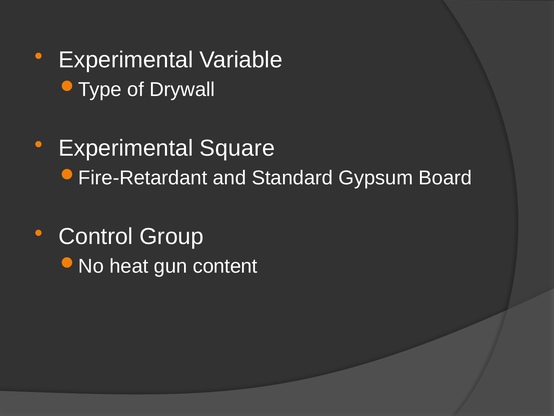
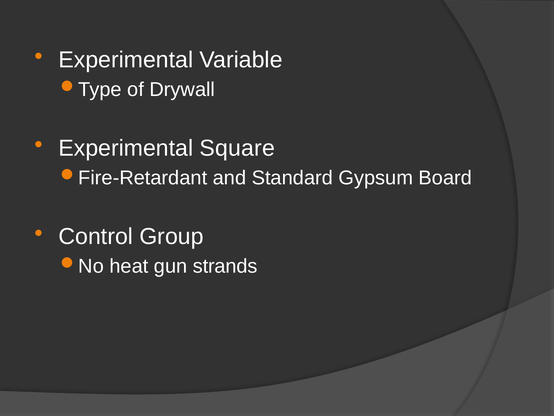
content: content -> strands (225, 266)
